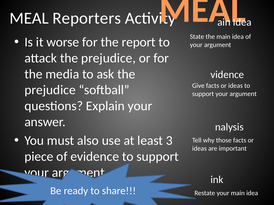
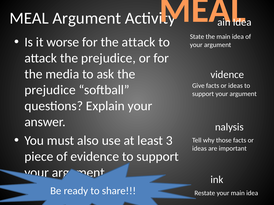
MEAL Reporters: Reporters -> Argument (87, 18)
the report: report -> attack (139, 42)
